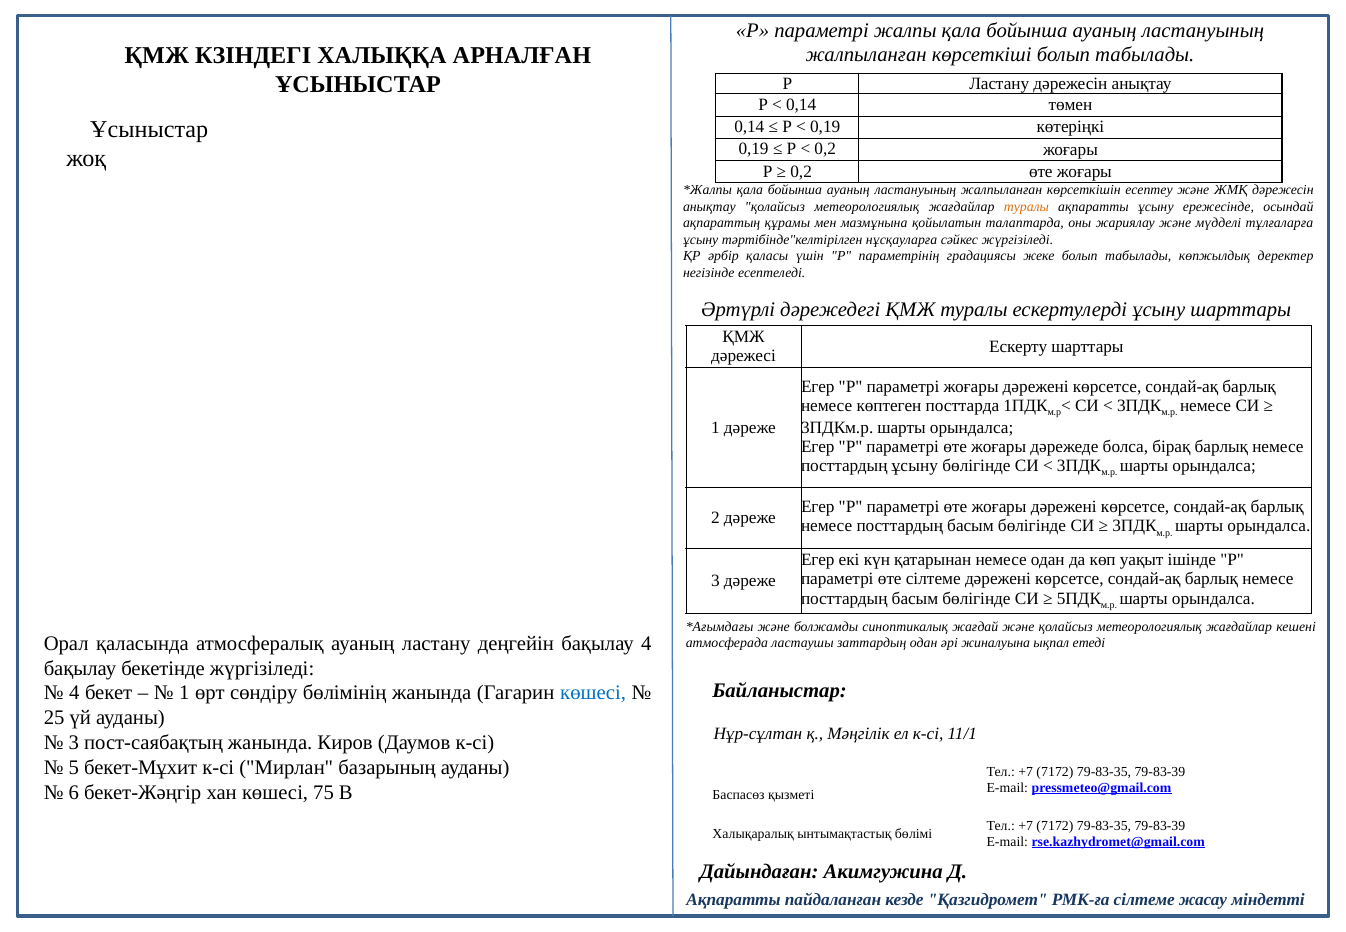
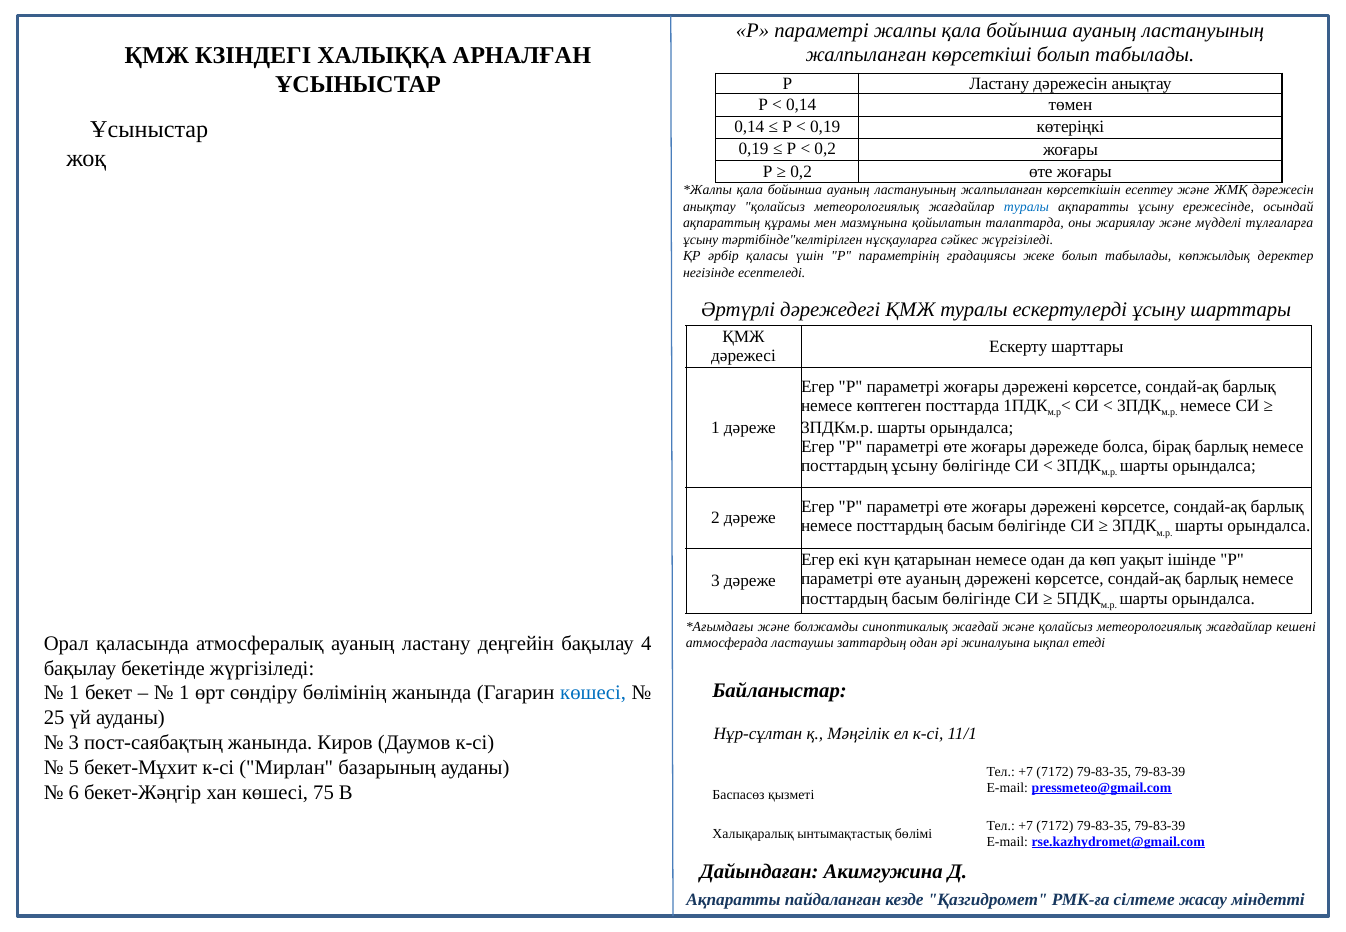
туралы colour: orange -> blue (1026, 207)
өте сілтеме: сілтеме -> ауаның (933, 579)
4: 4 -> 1 (74, 693)
